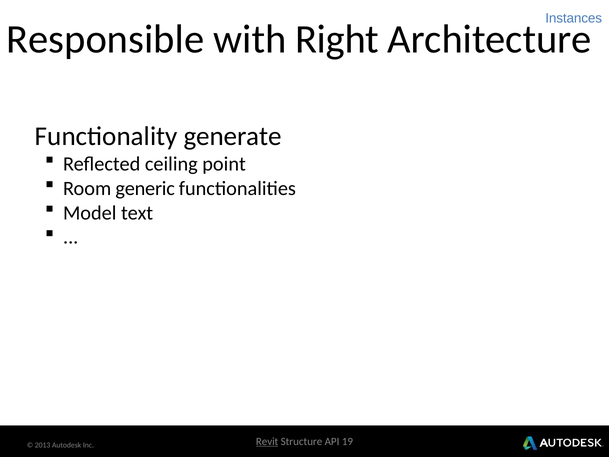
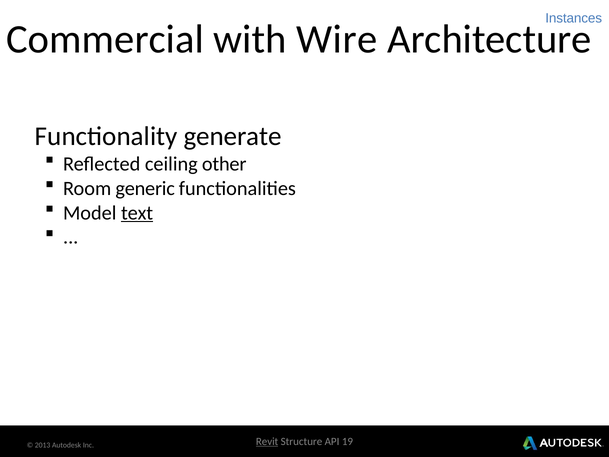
Responsible: Responsible -> Commercial (105, 39)
Right: Right -> Wire (337, 39)
point: point -> other (224, 164)
text underline: none -> present (137, 213)
